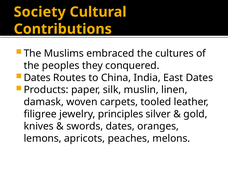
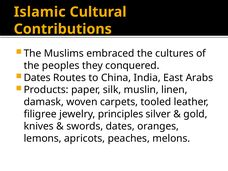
Society: Society -> Islamic (40, 12)
East Dates: Dates -> Arabs (199, 78)
